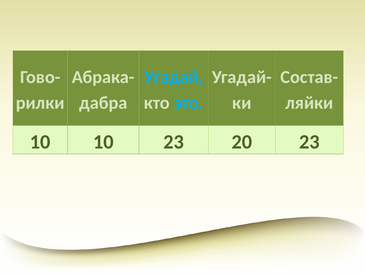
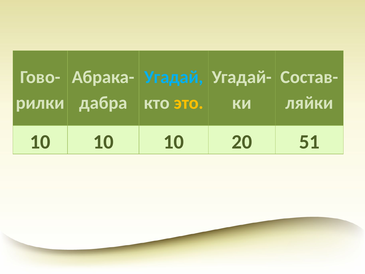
это colour: light blue -> yellow (189, 103)
10 10 23: 23 -> 10 (174, 142)
20 23: 23 -> 51 (309, 142)
